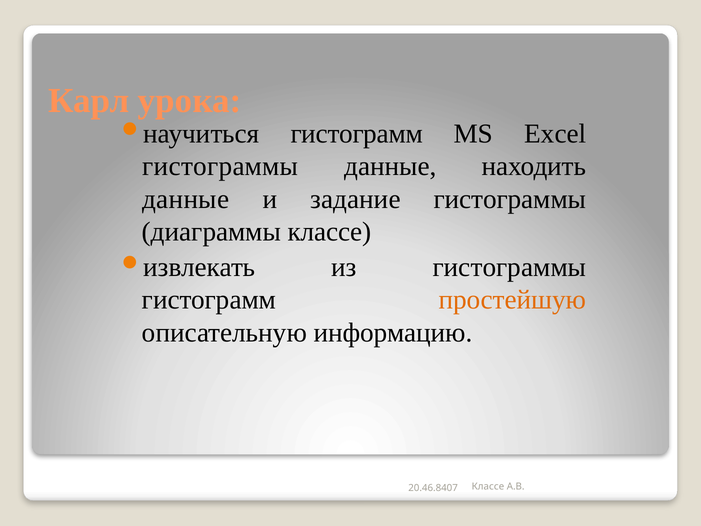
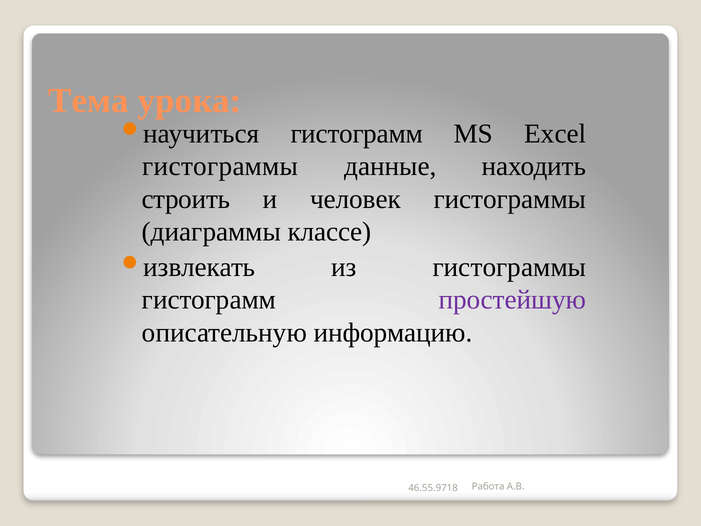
Карл: Карл -> Тема (89, 101)
данные: данные -> строить (186, 199)
задание: задание -> человек (356, 199)
простейшую colour: orange -> purple (512, 300)
Классе: Классе -> Работа (488, 486)
20.46.8407: 20.46.8407 -> 46.55.9718 (433, 488)
